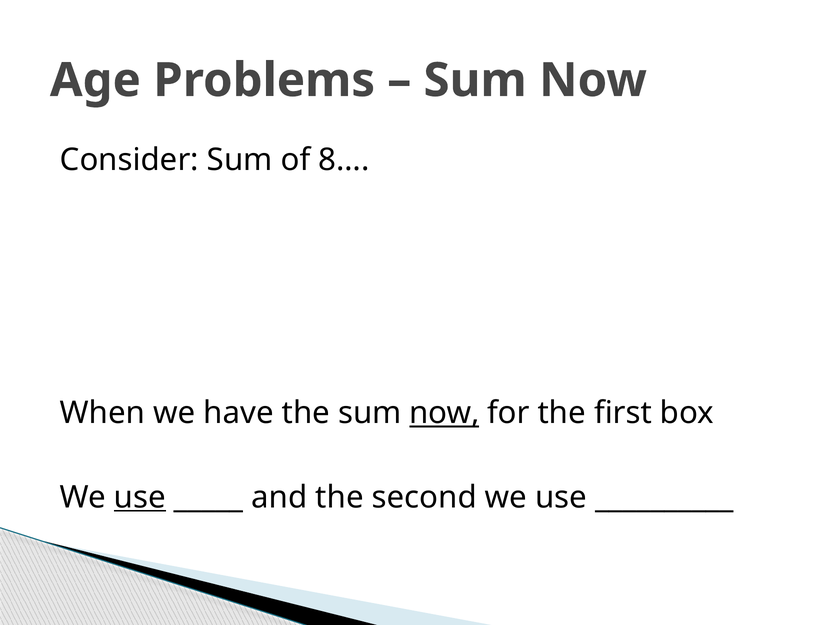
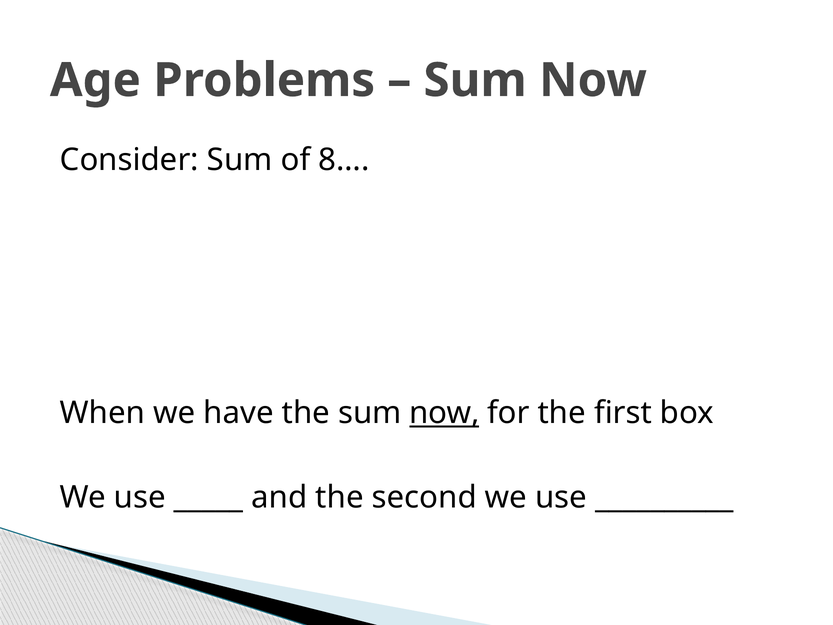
use underline: present -> none (140, 497)
